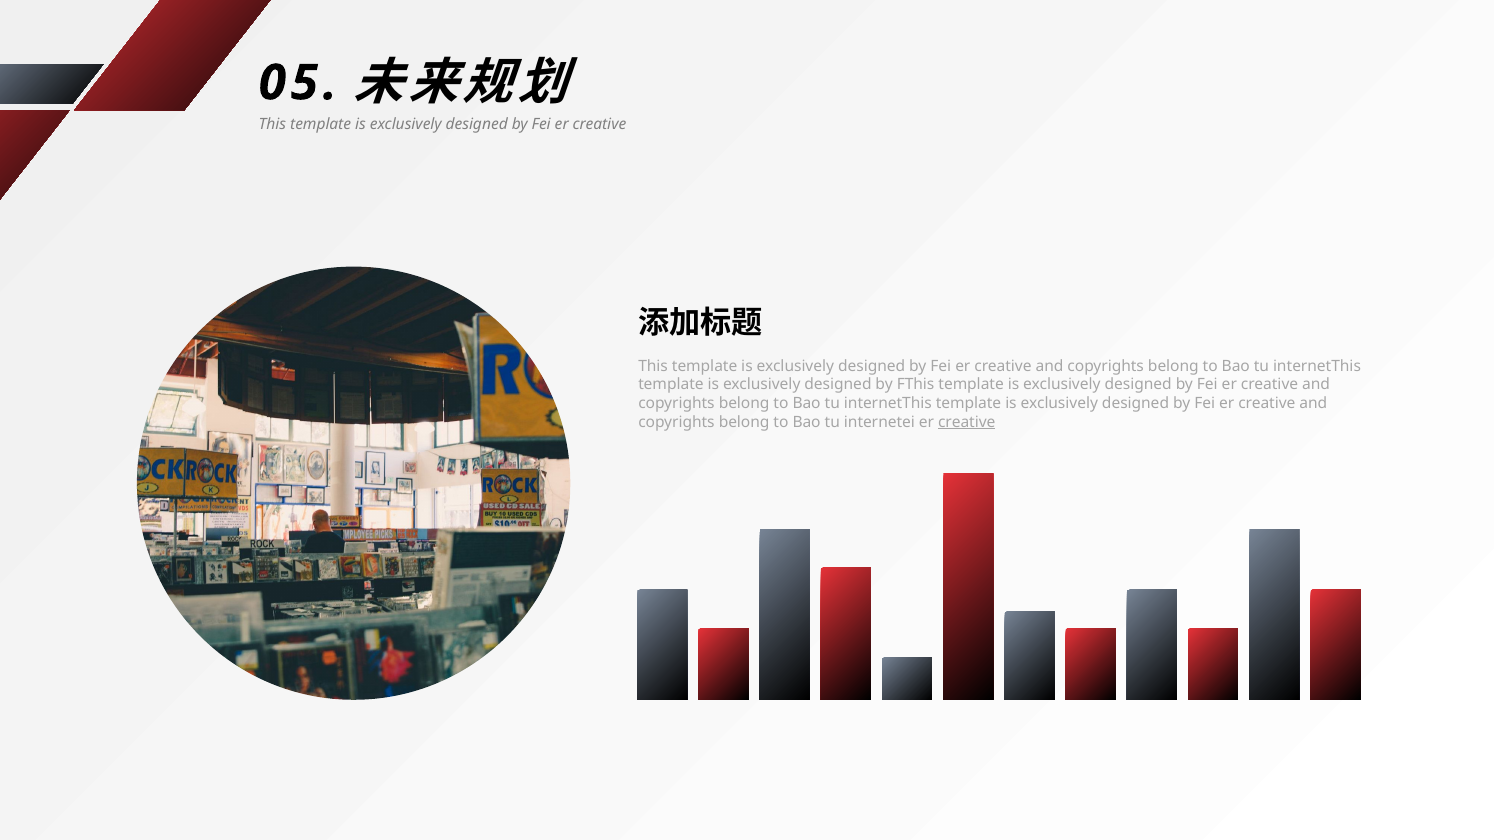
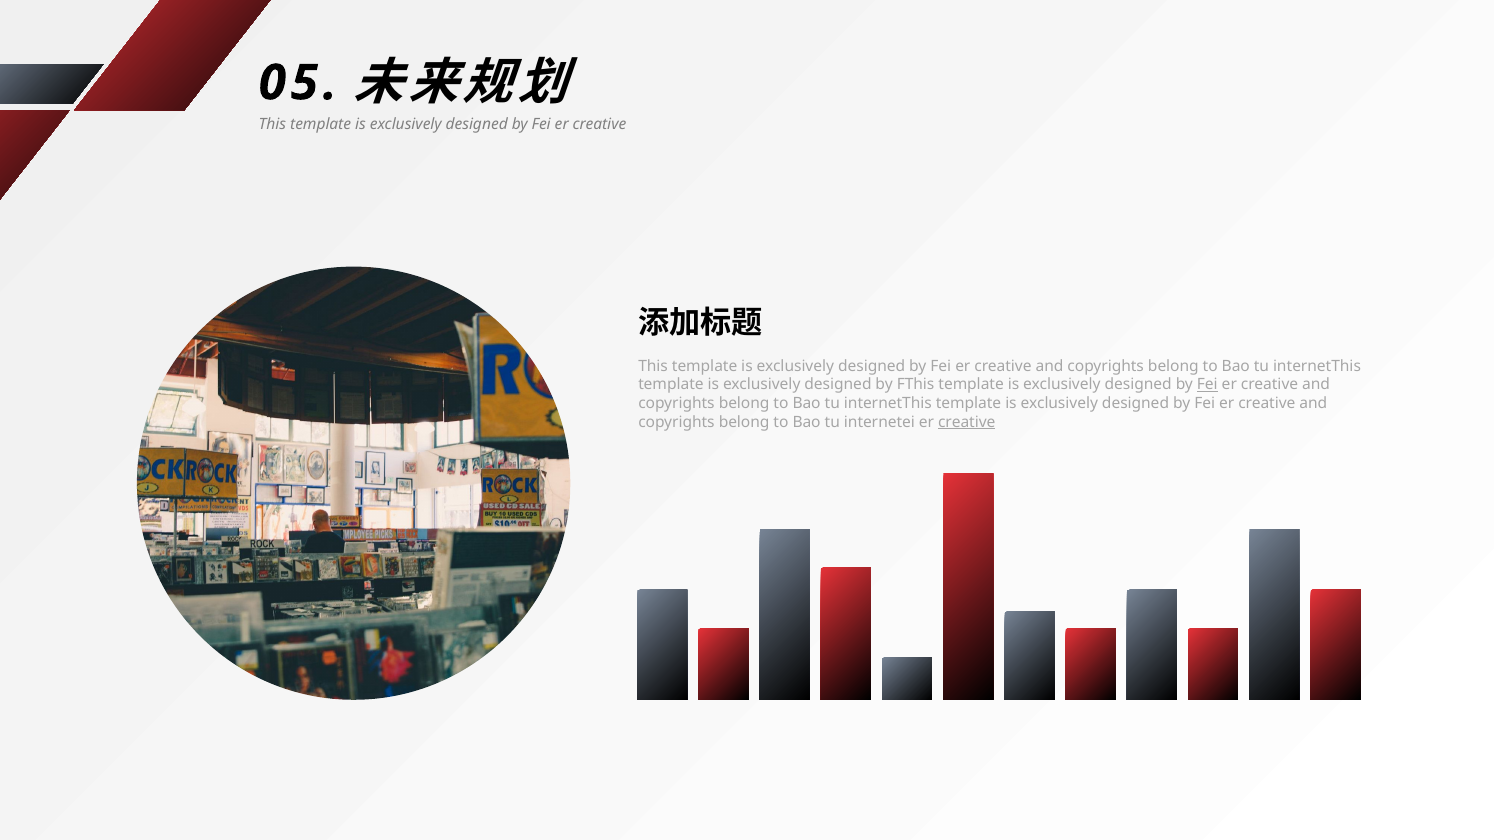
Fei underline: none -> present (1207, 385)
